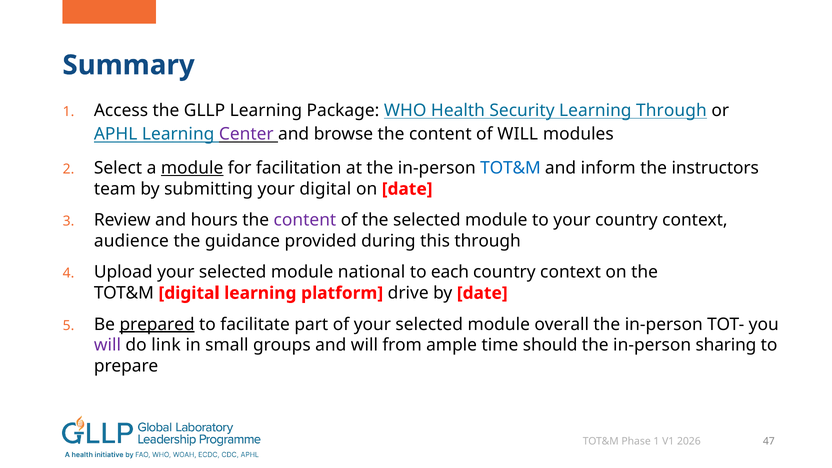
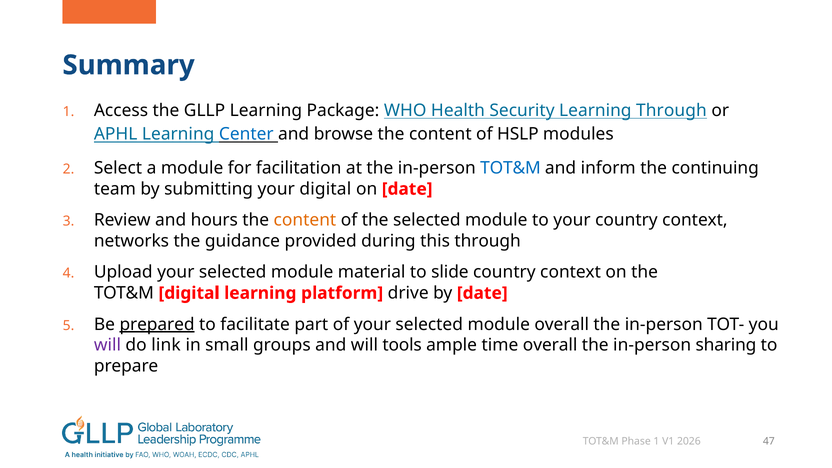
Center colour: purple -> blue (246, 134)
of WILL: WILL -> HSLP (518, 134)
module underline: present -> none (192, 168)
instructors: instructors -> continuing (715, 168)
content colour: purple -> orange (305, 220)
audience: audience -> networks (131, 241)
national: national -> material (372, 272)
each: each -> slide (450, 272)
from: from -> tools (402, 345)
time should: should -> overall (550, 345)
